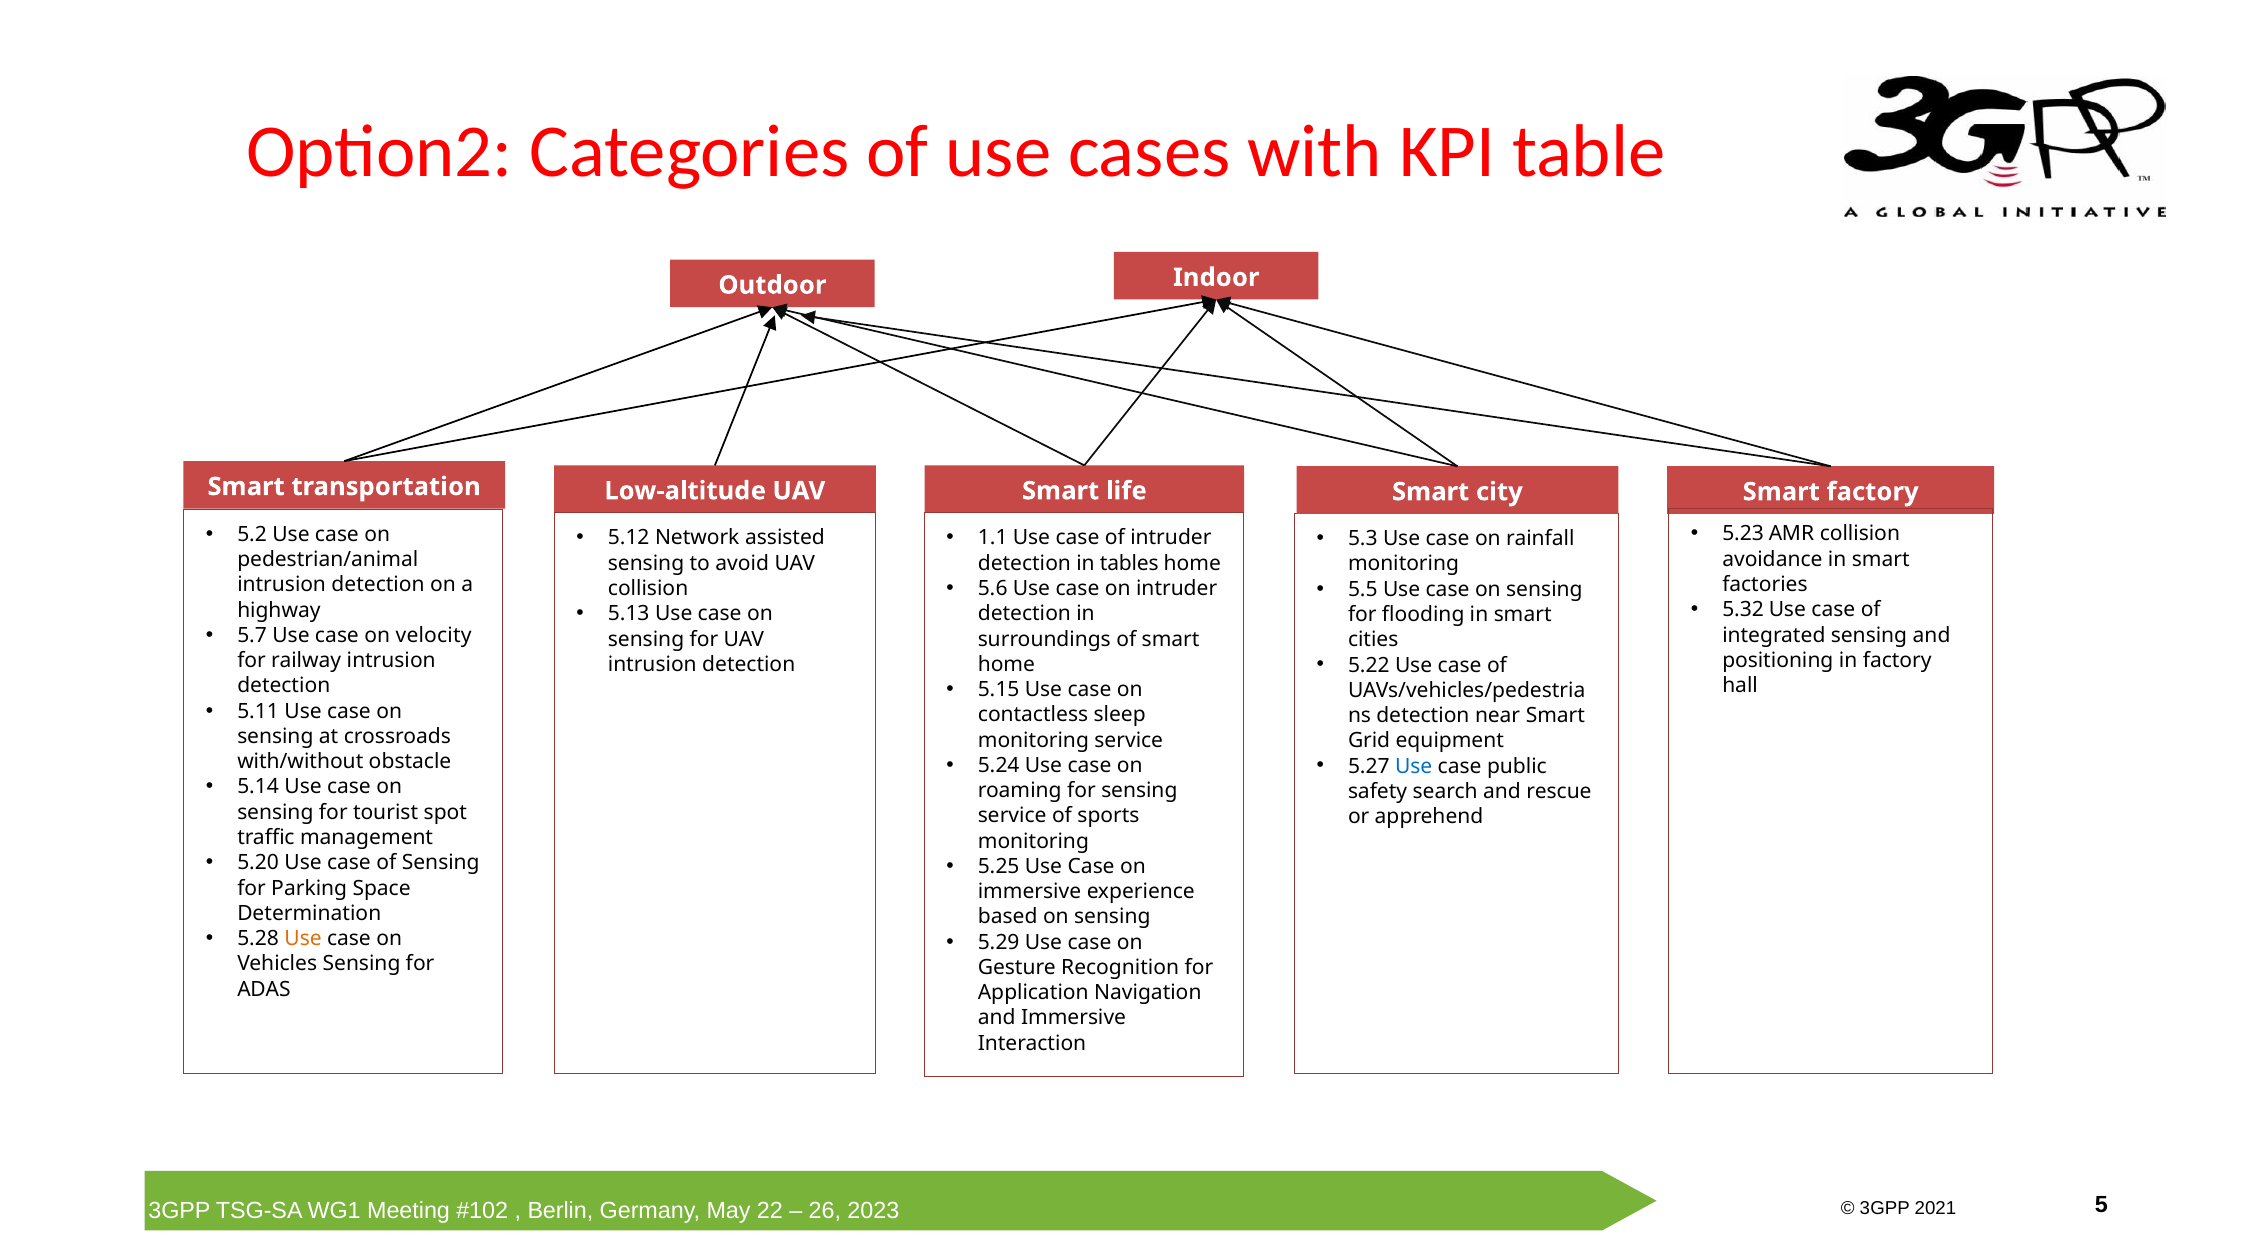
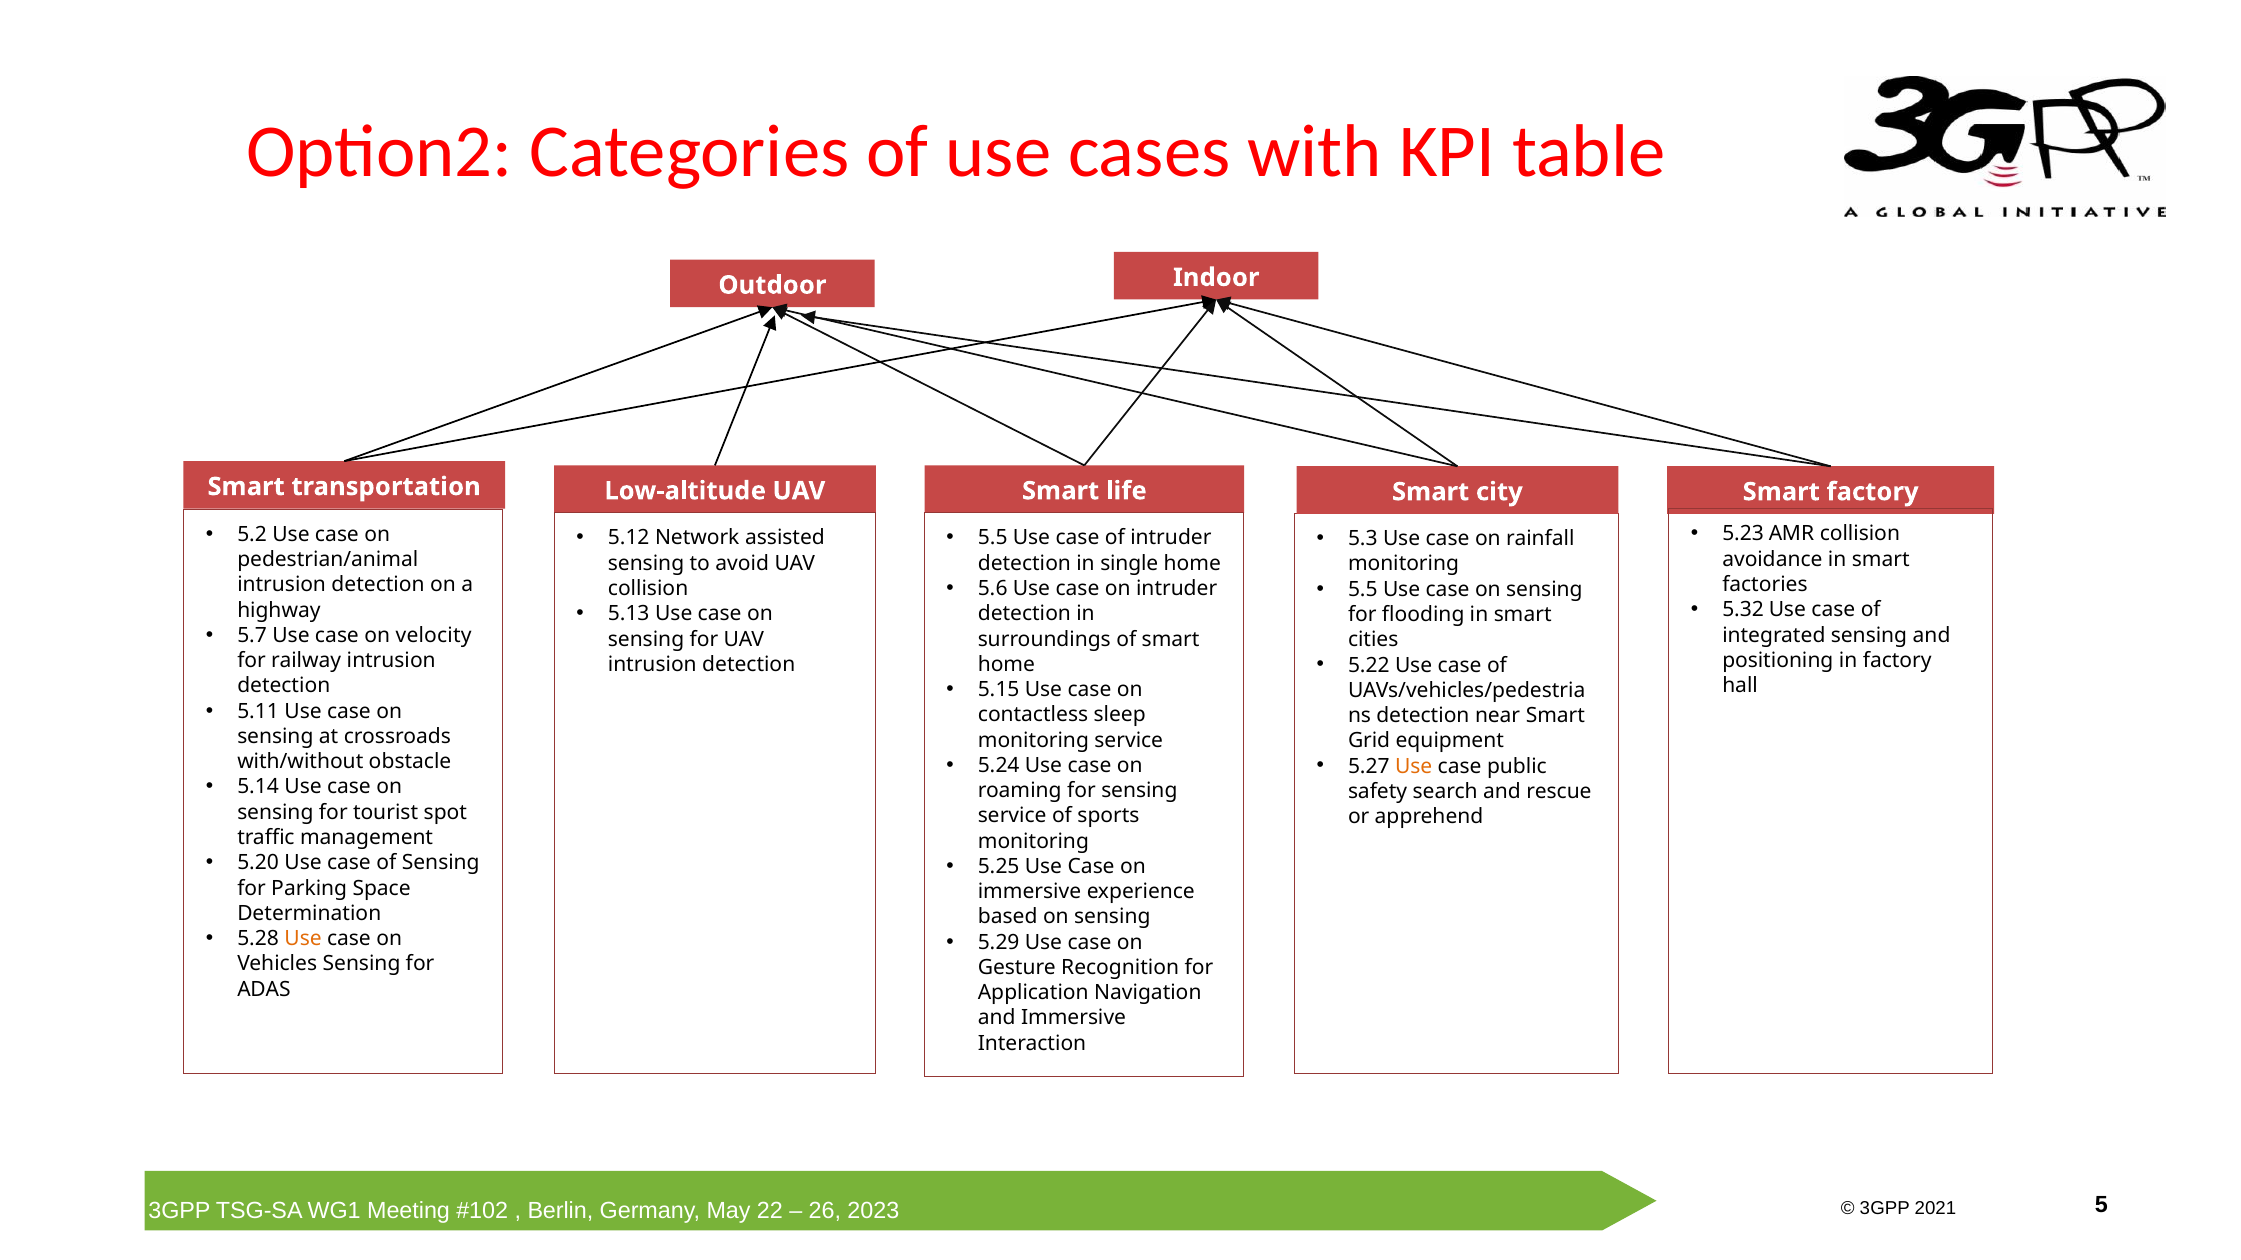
1.1: 1.1 -> 5.5 (993, 538)
tables: tables -> single (1129, 564)
Use colour: blue -> orange (1414, 766)
